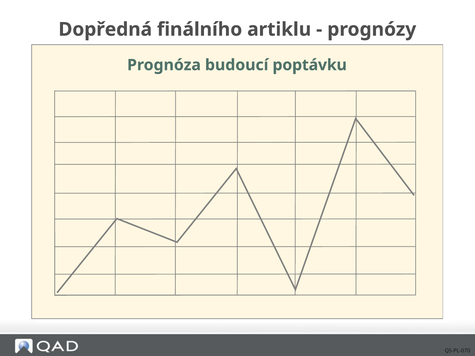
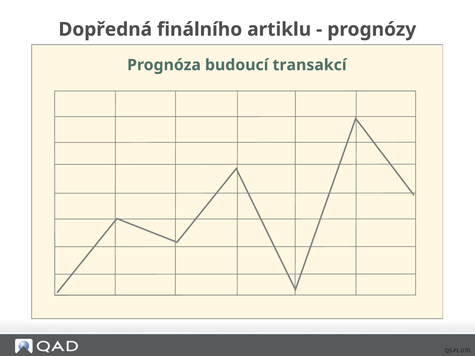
poptávku: poptávku -> transakcí (310, 65)
